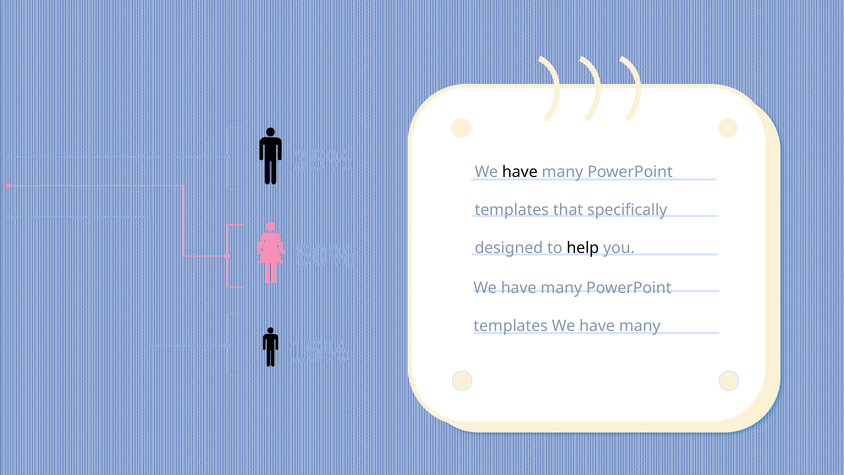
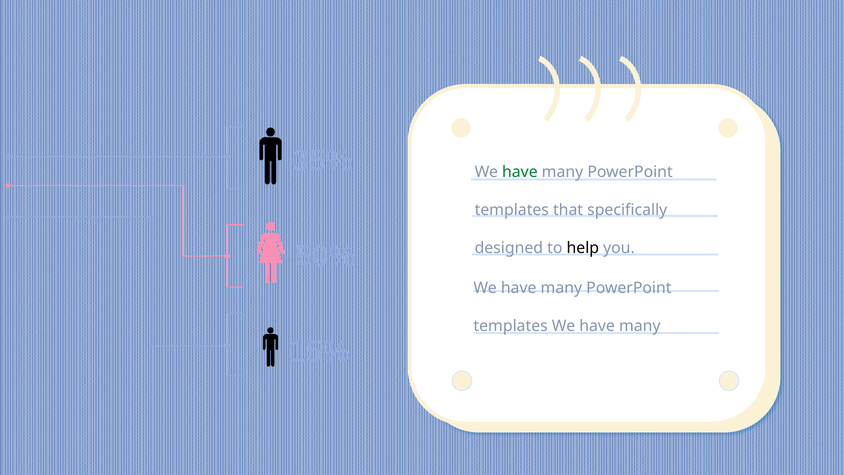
have colour: black -> green (520, 172)
